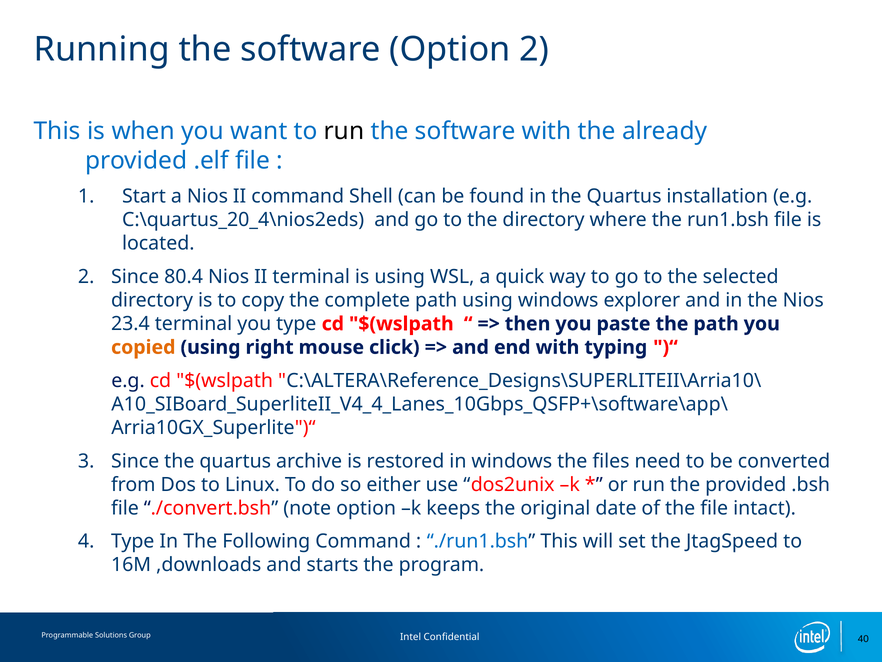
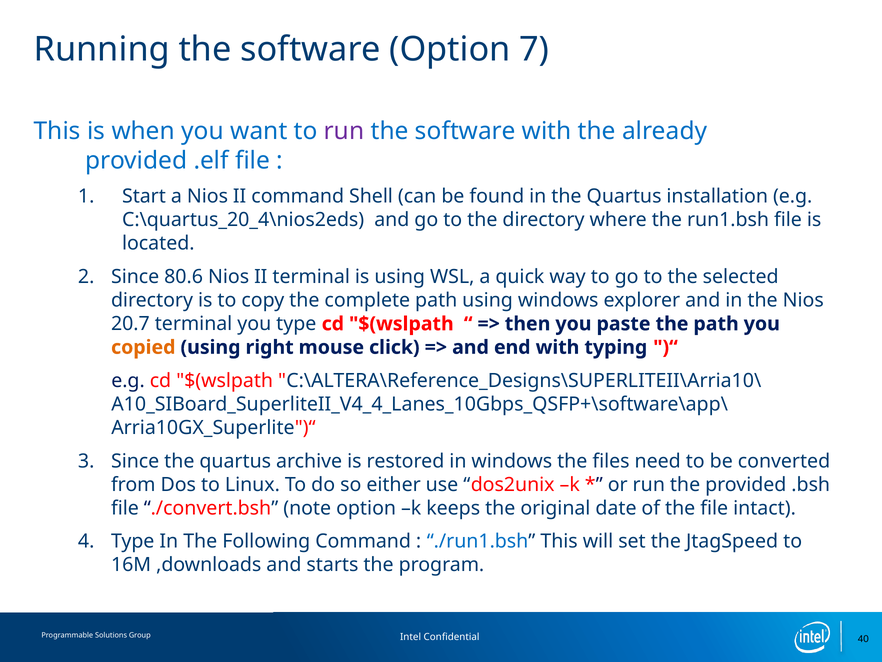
Option 2: 2 -> 7 (534, 49)
run colour: black -> purple (344, 131)
80.4: 80.4 -> 80.6 (184, 277)
23.4: 23.4 -> 20.7 (130, 324)
